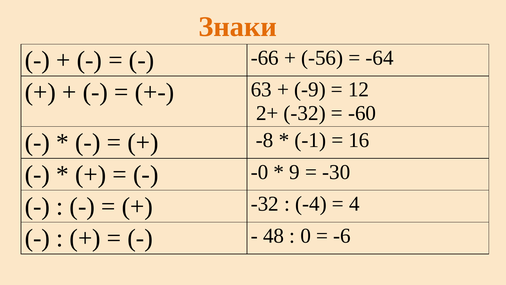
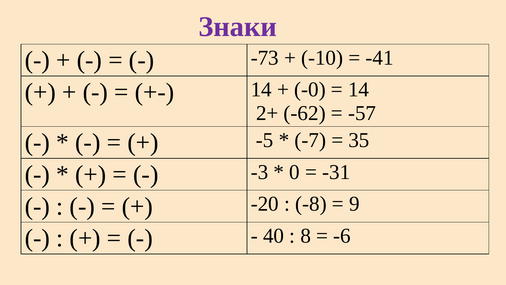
Знаки colour: orange -> purple (238, 27)
-66: -66 -> -73 (265, 58)
-56: -56 -> -10 (322, 58)
-64: -64 -> -41 (380, 58)
63: 63 -> 14 (261, 90)
-9: -9 -> -0 (310, 90)
12: 12 -> 14 (359, 90)
2+ -32: -32 -> -62 (305, 113)
-60: -60 -> -57 (362, 113)
-8: -8 -> -5 (265, 140)
-1: -1 -> -7 (310, 140)
16: 16 -> 35 (359, 140)
-0: -0 -> -3 (260, 172)
9: 9 -> 0 (295, 172)
-30: -30 -> -31 (336, 172)
-32: -32 -> -20 (265, 204)
-4: -4 -> -8 (311, 204)
4: 4 -> 9 (354, 204)
48: 48 -> 40 (274, 236)
0: 0 -> 8 (306, 236)
